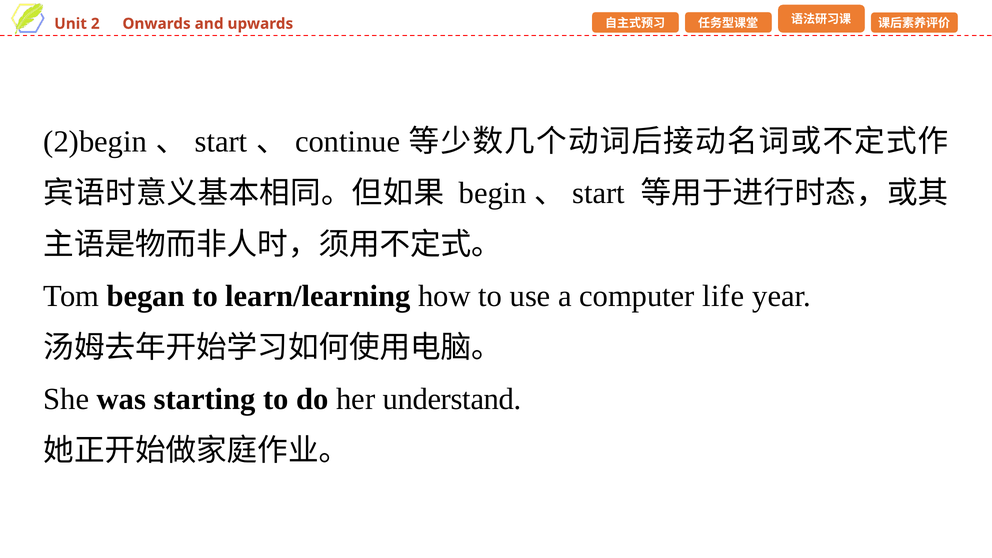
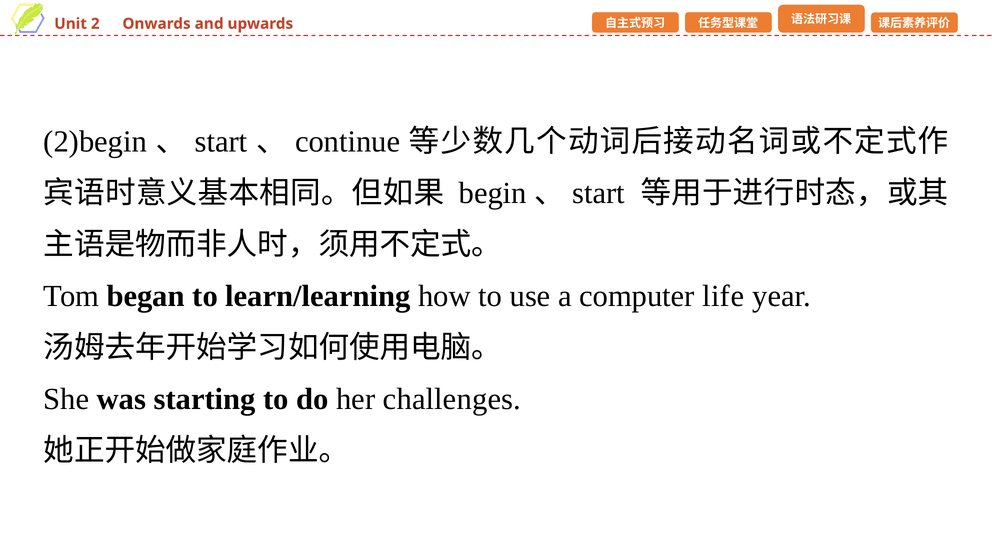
understand: understand -> challenges (452, 399)
